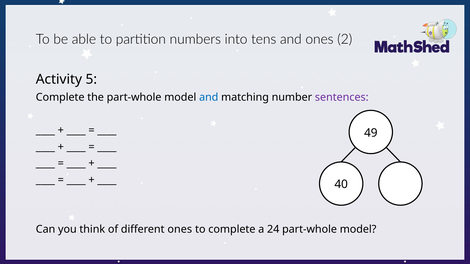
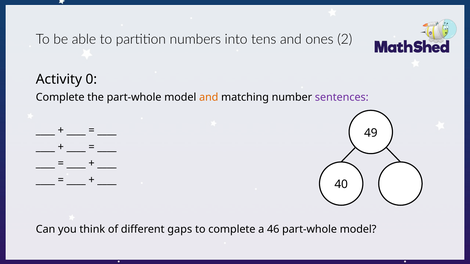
5: 5 -> 0 (91, 79)
and colour: blue -> orange (209, 98)
different ones: ones -> gaps (180, 230)
24: 24 -> 46 (273, 230)
